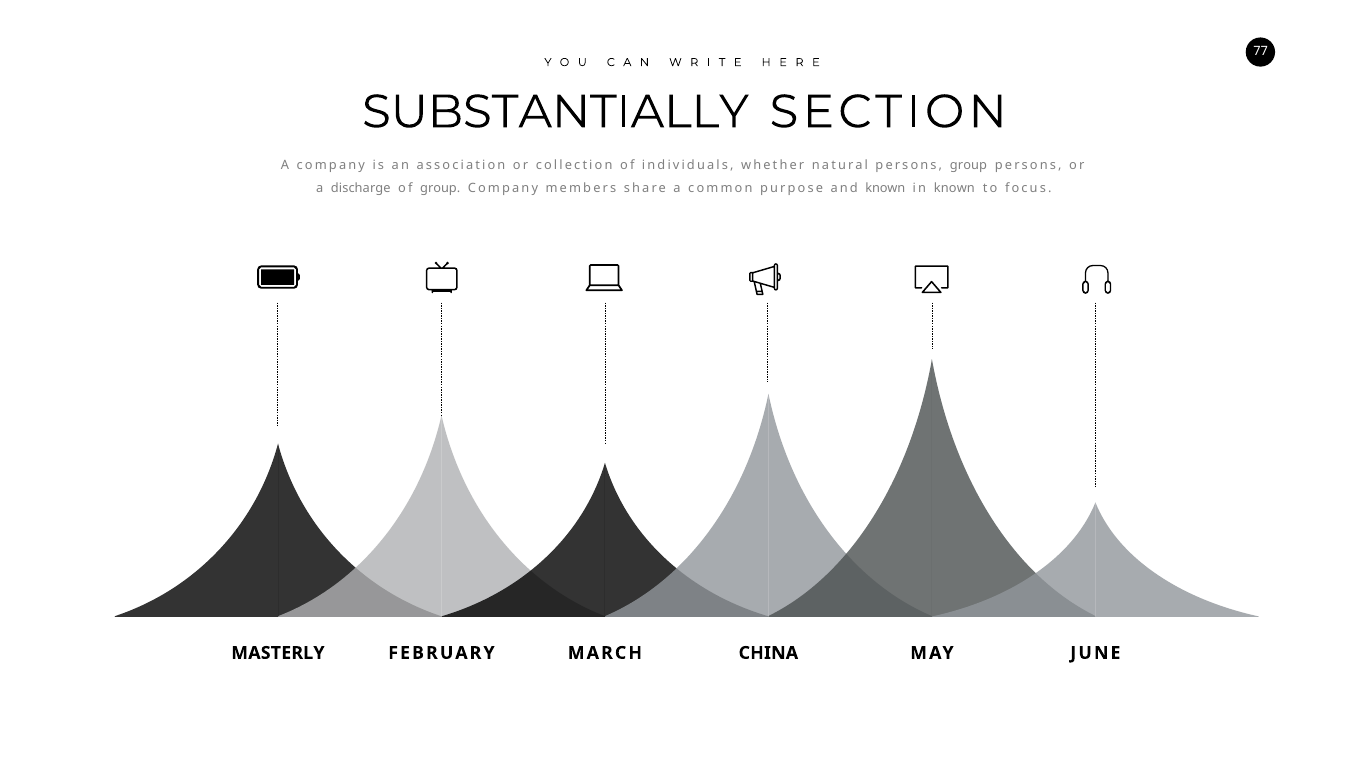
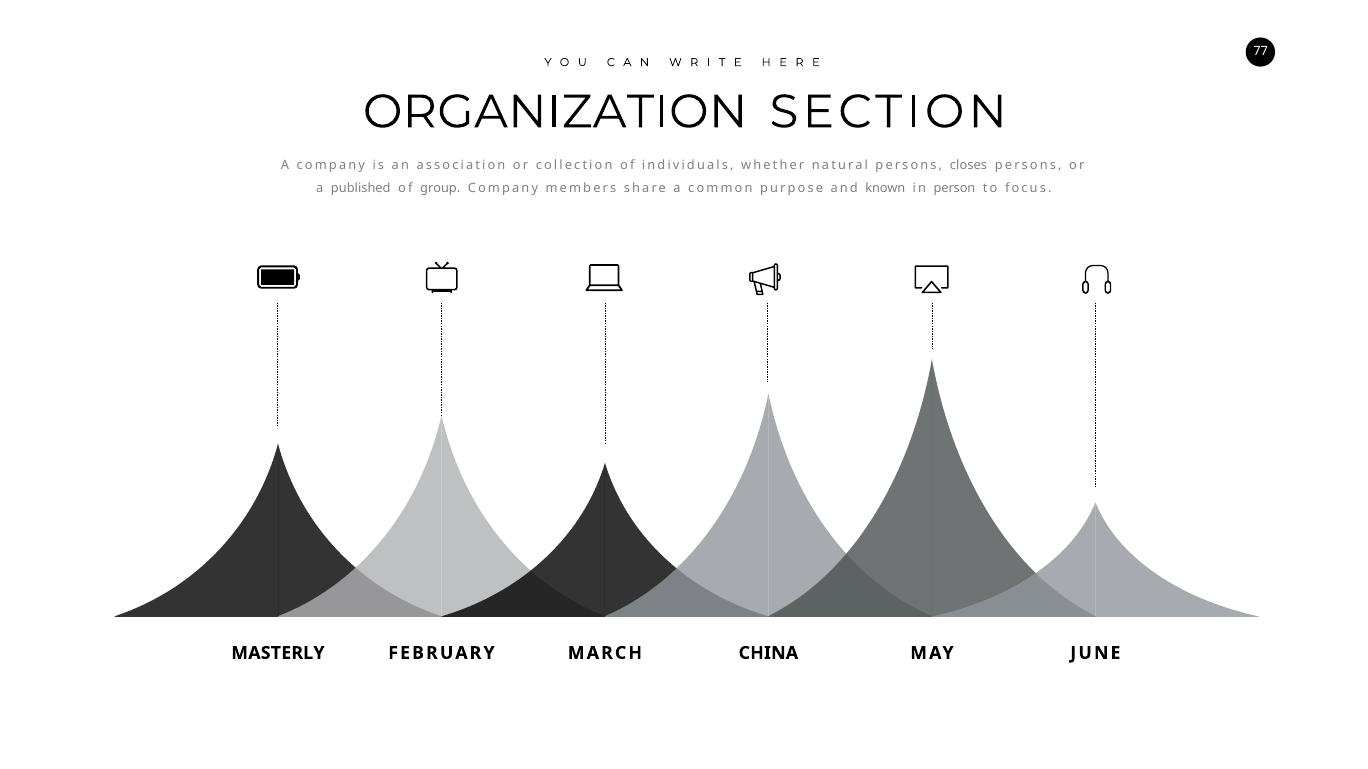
SUBSTANTIALLY: SUBSTANTIALLY -> ORGANIZATION (555, 112)
persons group: group -> closes (968, 166)
discharge: discharge -> published (361, 189)
in known: known -> person (954, 189)
